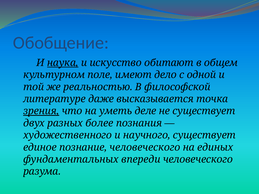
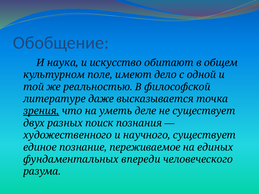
наука underline: present -> none (63, 63)
более: более -> поиск (99, 123)
познание человеческого: человеческого -> переживаемое (145, 147)
